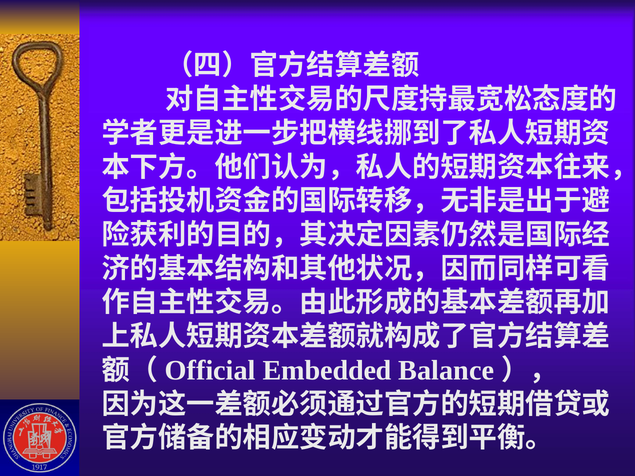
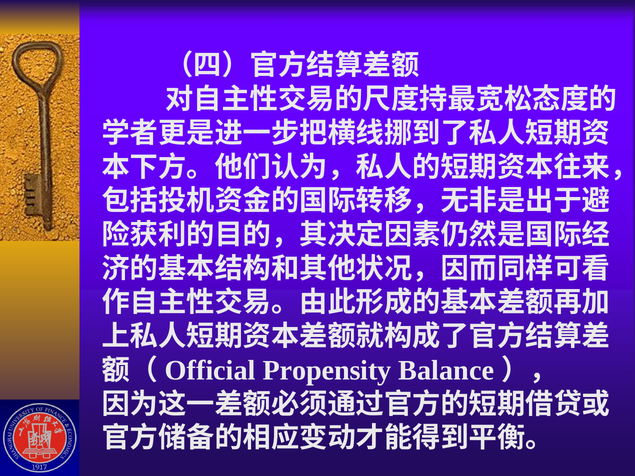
Embedded: Embedded -> Propensity (327, 371)
